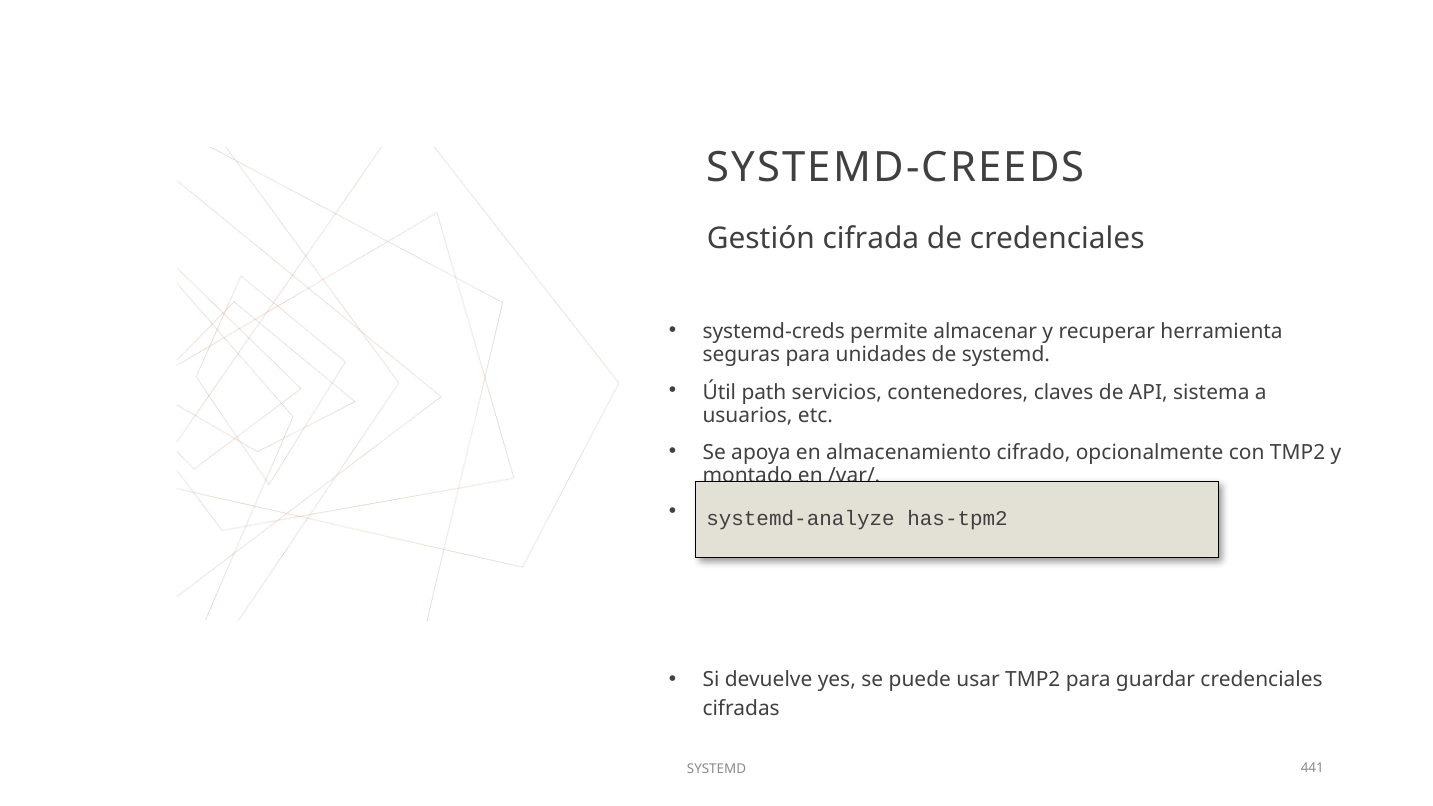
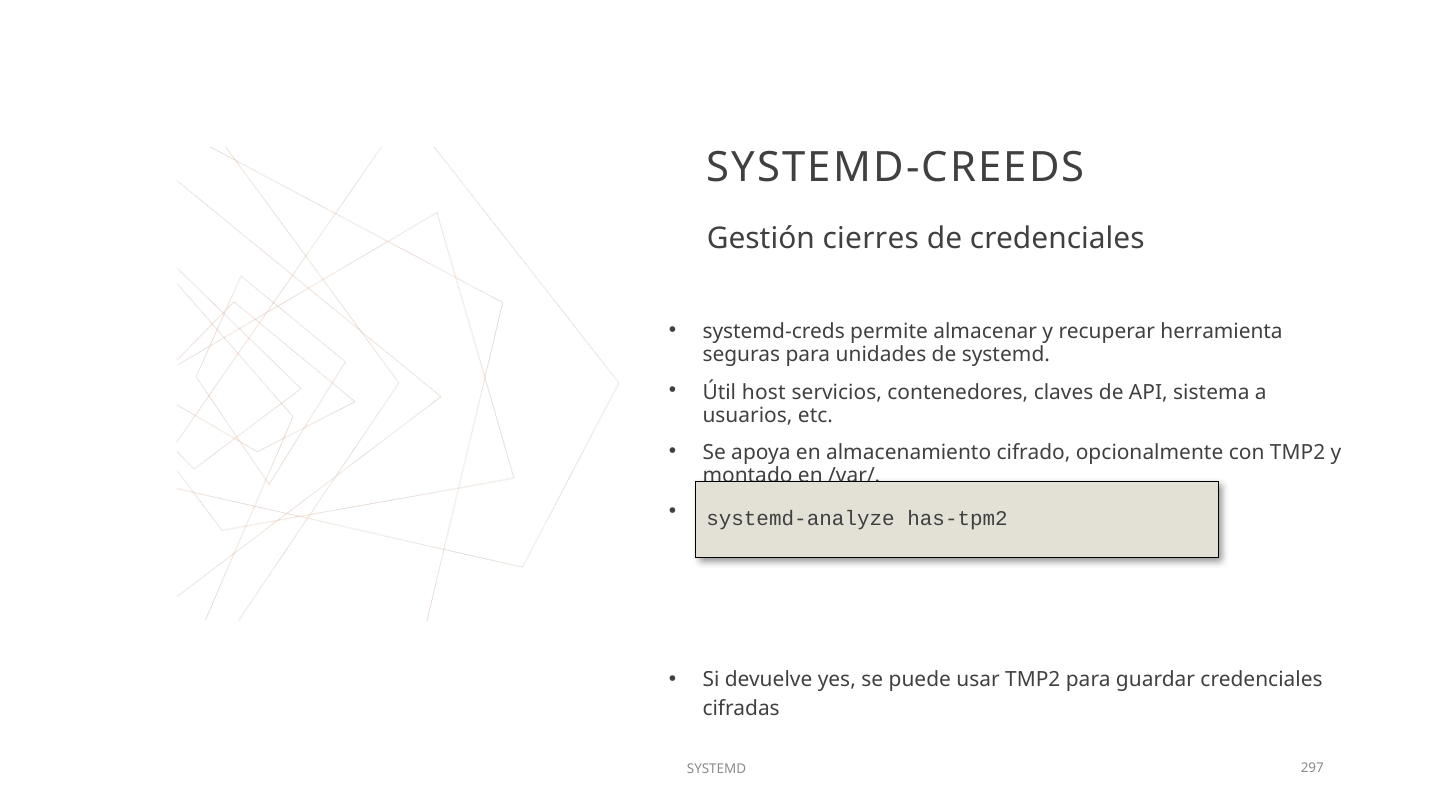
cifrada: cifrada -> cierres (871, 239)
path: path -> host (764, 392)
441: 441 -> 297 (1312, 768)
